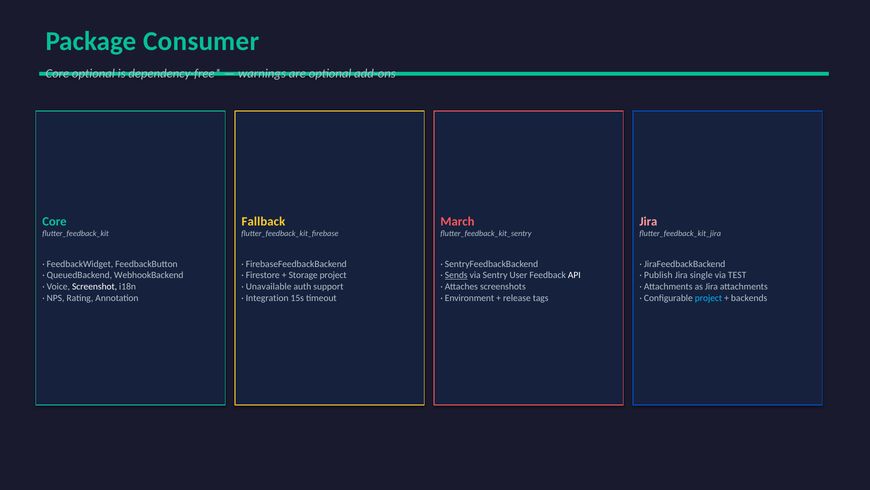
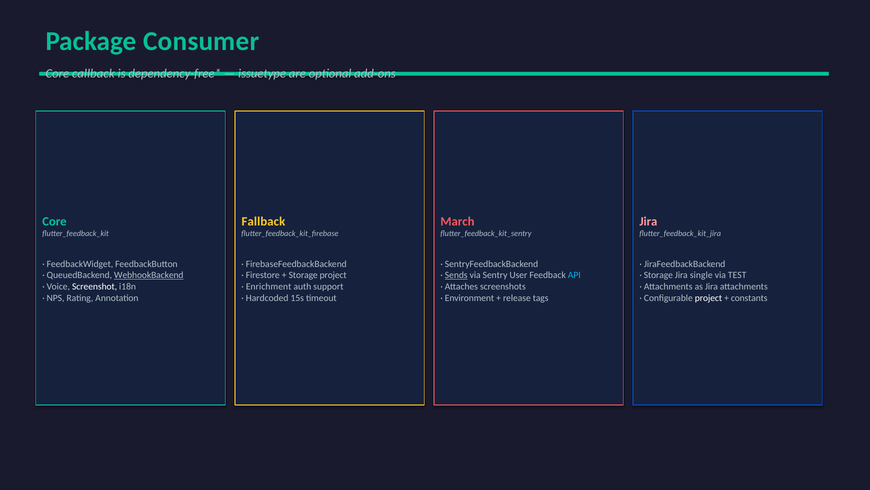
Core optional: optional -> callback (93, 74)
warnings: warnings -> issuetype (262, 74)
WebhookBackend underline: none -> present (149, 275)
API colour: white -> light blue (574, 275)
Publish: Publish -> Storage (658, 275)
Unavailable: Unavailable -> Enrichment (269, 286)
Integration: Integration -> Hardcoded (267, 298)
project colour: light blue -> white (708, 298)
backends: backends -> constants (749, 298)
